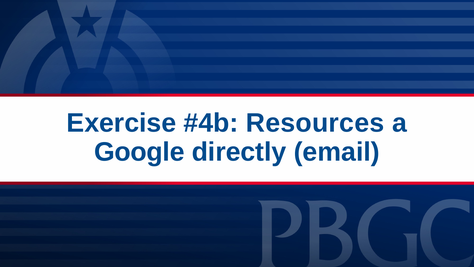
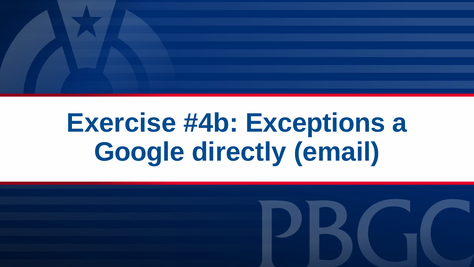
Resources: Resources -> Exceptions (315, 123)
